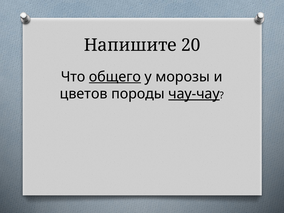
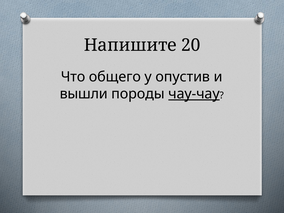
общего underline: present -> none (115, 77)
морозы: морозы -> опустив (183, 77)
цветов: цветов -> вышли (84, 94)
